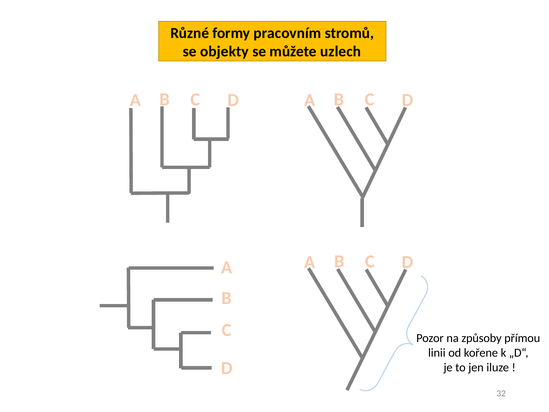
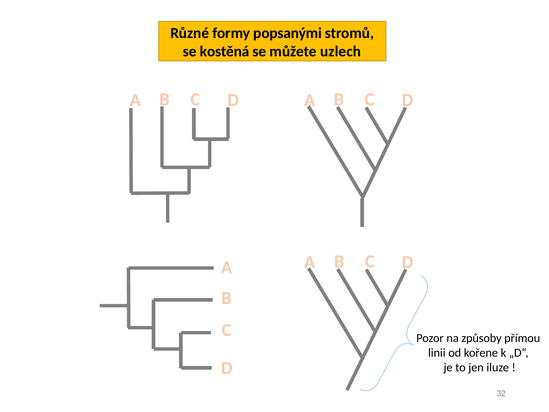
pracovním: pracovním -> popsanými (288, 33)
objekty: objekty -> kostěná (225, 51)
